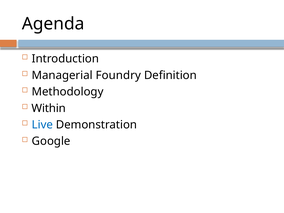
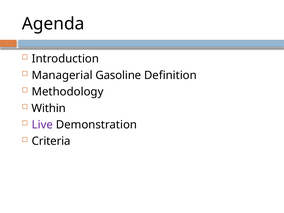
Foundry: Foundry -> Gasoline (118, 75)
Live colour: blue -> purple (42, 125)
Google: Google -> Criteria (51, 141)
